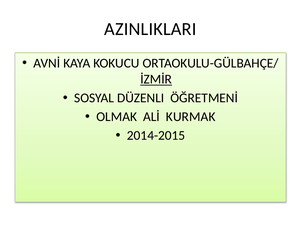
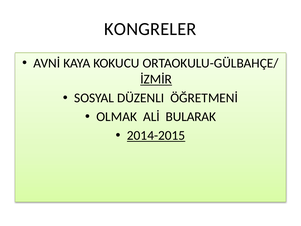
AZINLIKLARI: AZINLIKLARI -> KONGRELER (150, 29)
KURMAK: KURMAK -> BULARAK (191, 117)
2014-2015 underline: none -> present (156, 135)
